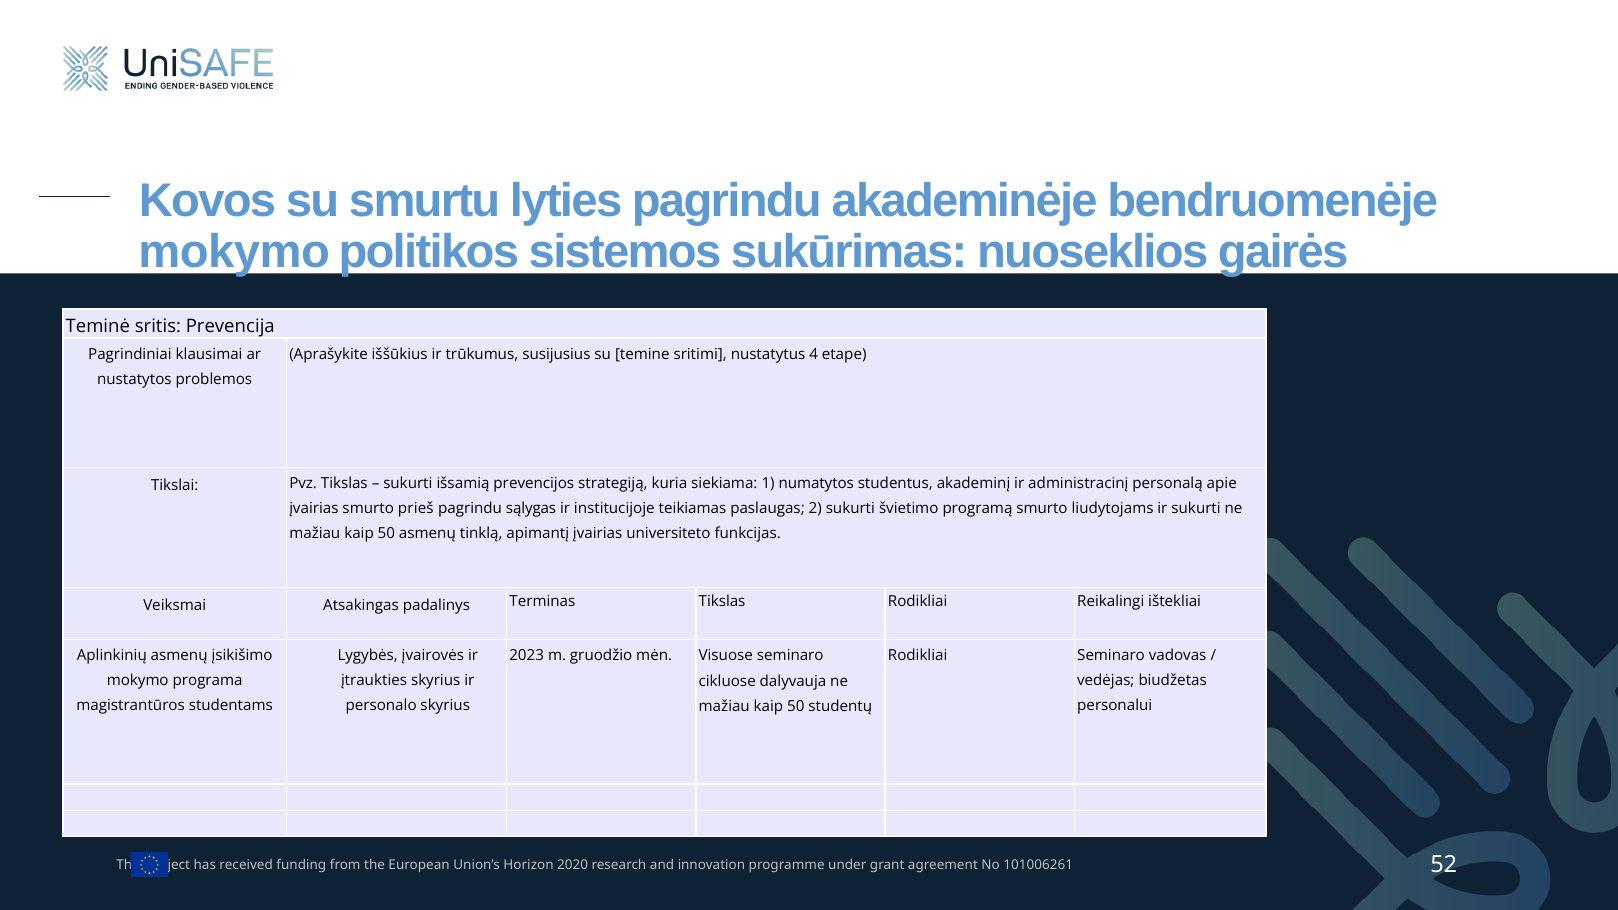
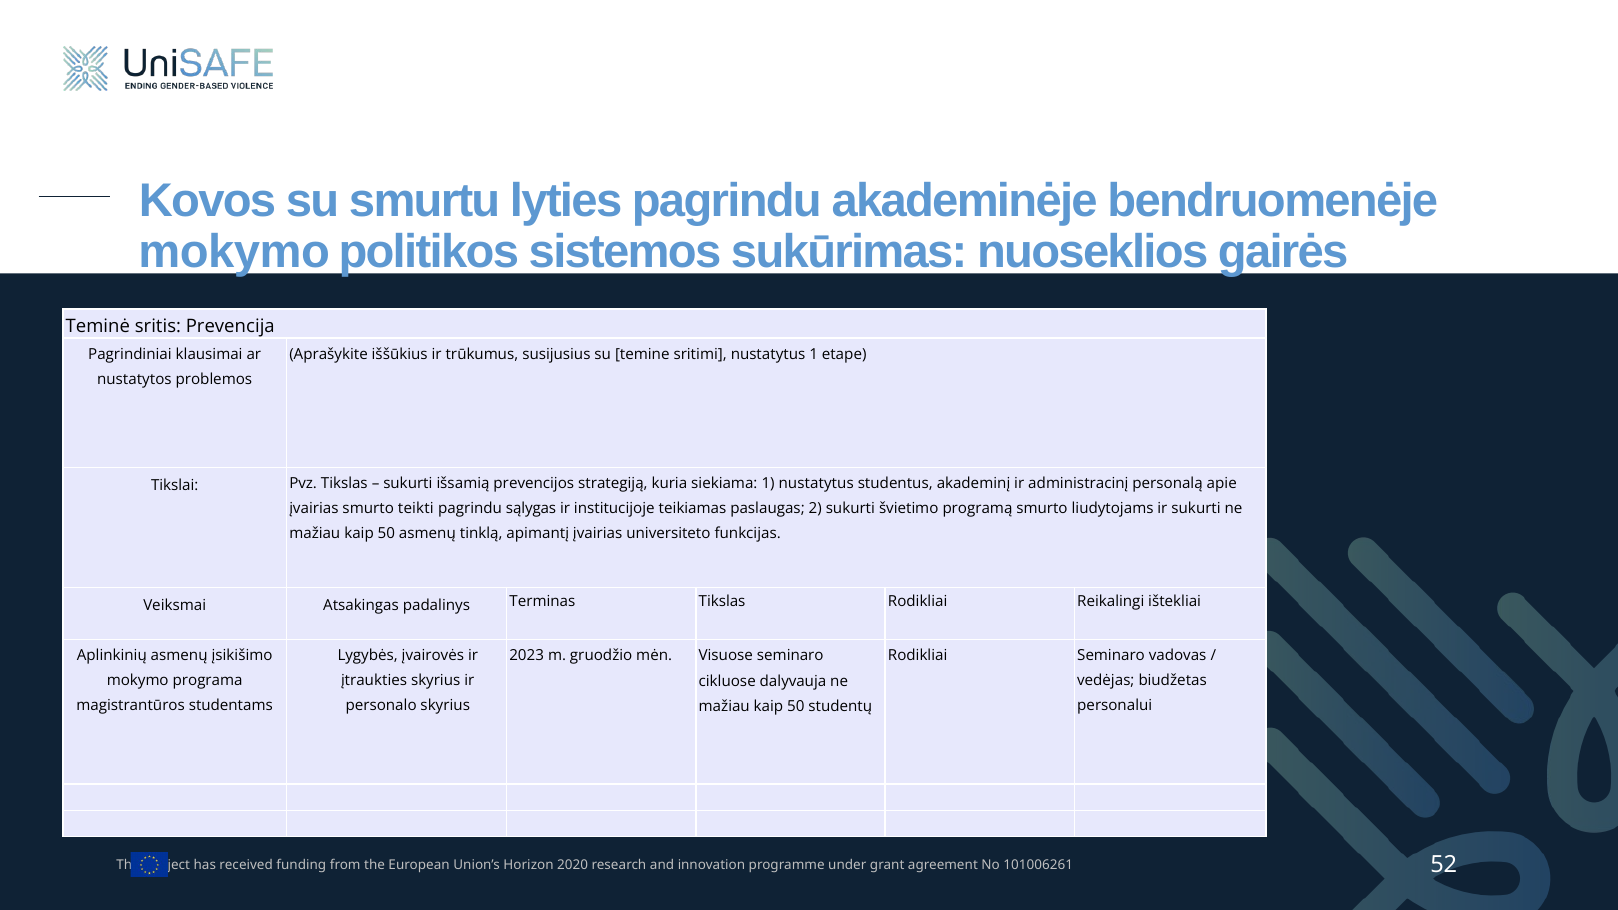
nustatytus 4: 4 -> 1 (814, 354)
1 numatytos: numatytos -> nustatytus (816, 483)
prieš: prieš -> teikti (416, 508)
